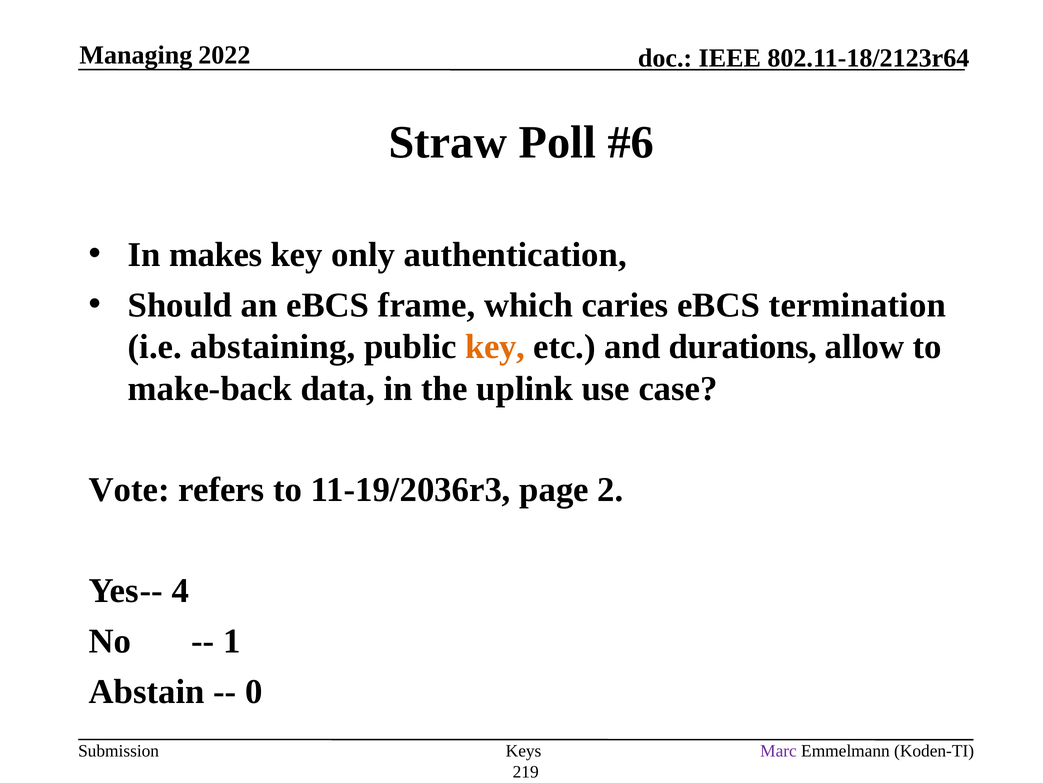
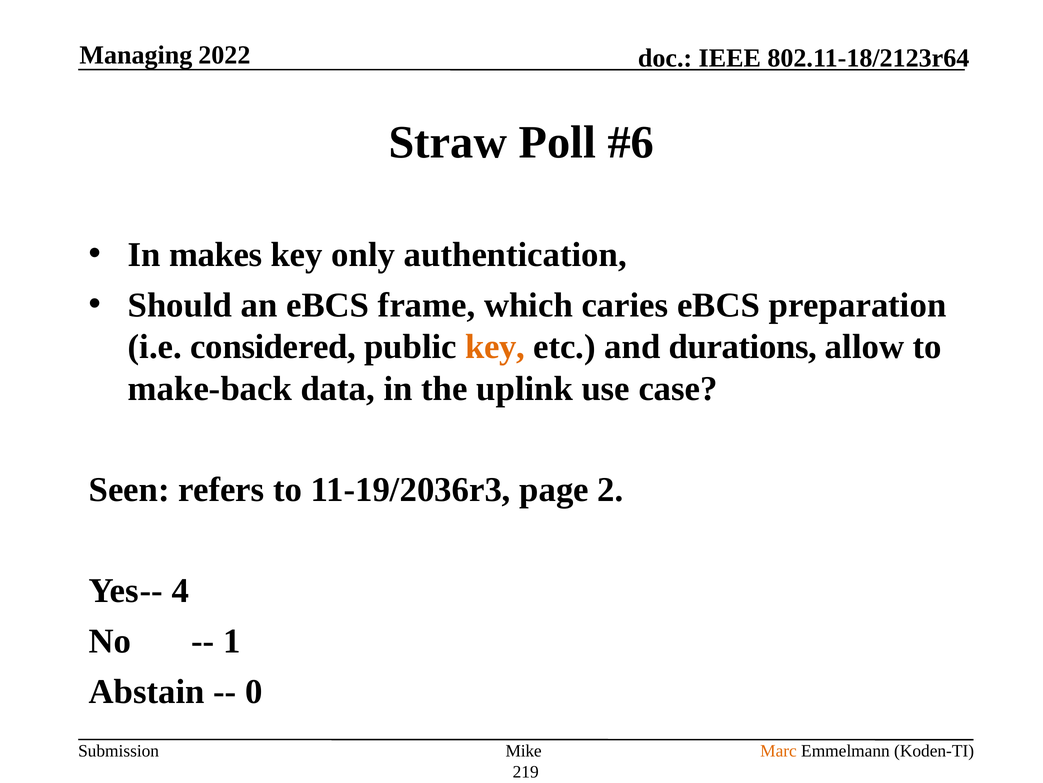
termination: termination -> preparation (858, 305)
abstaining: abstaining -> considered (273, 347)
Vote: Vote -> Seen (129, 489)
Keys: Keys -> Mike (524, 750)
Marc colour: purple -> orange (779, 750)
